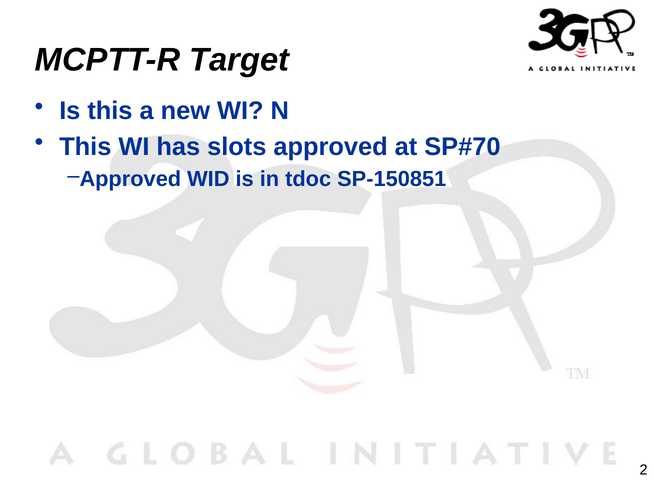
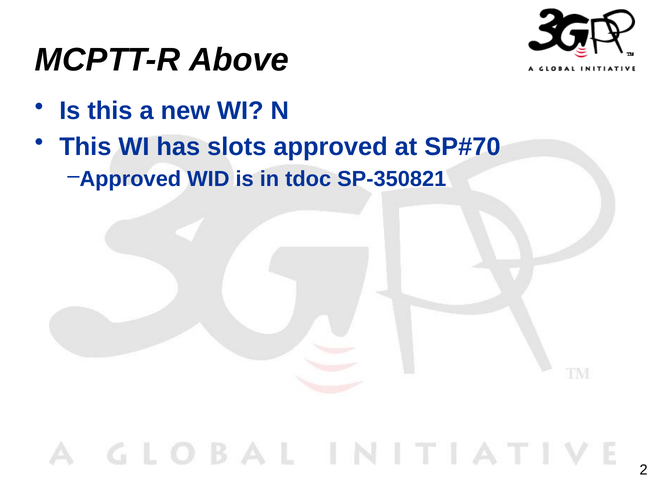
Target: Target -> Above (239, 60)
SP-150851: SP-150851 -> SP-350821 (392, 179)
